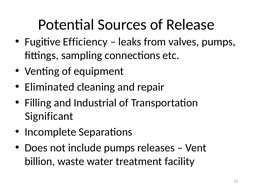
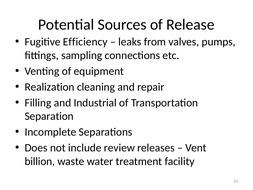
Eliminated: Eliminated -> Realization (50, 87)
Significant: Significant -> Separation (49, 116)
include pumps: pumps -> review (119, 148)
